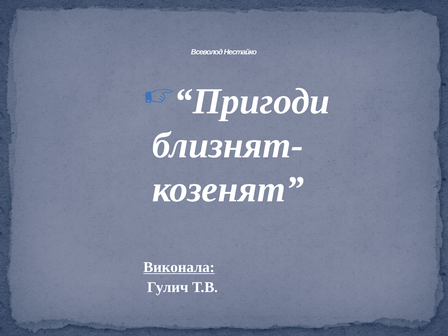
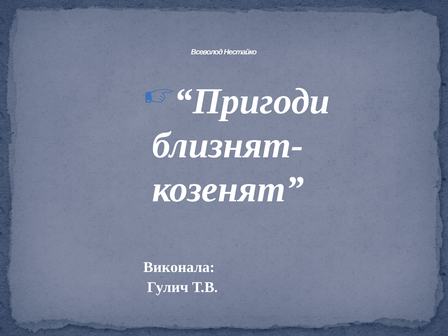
Виконала underline: present -> none (179, 267)
